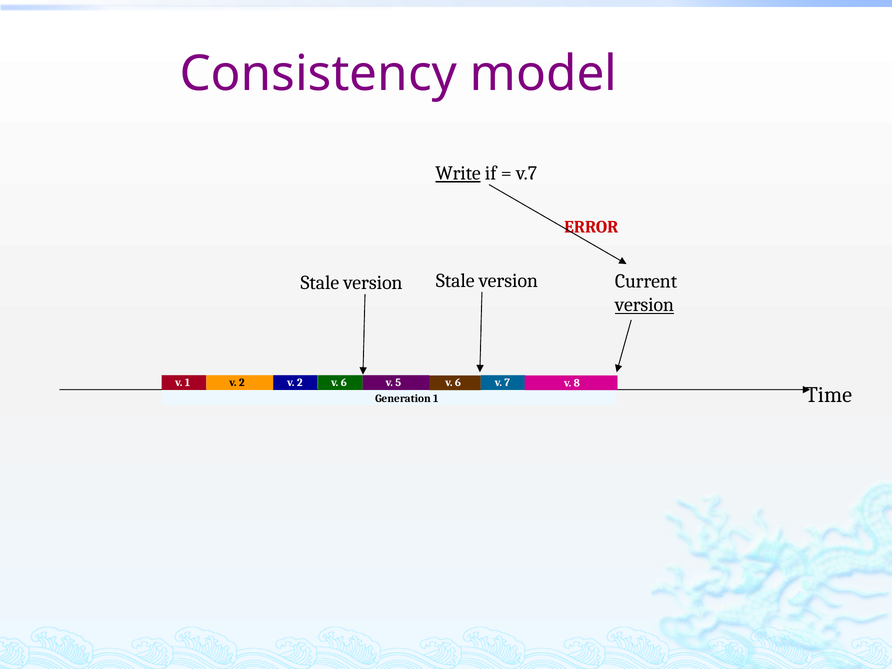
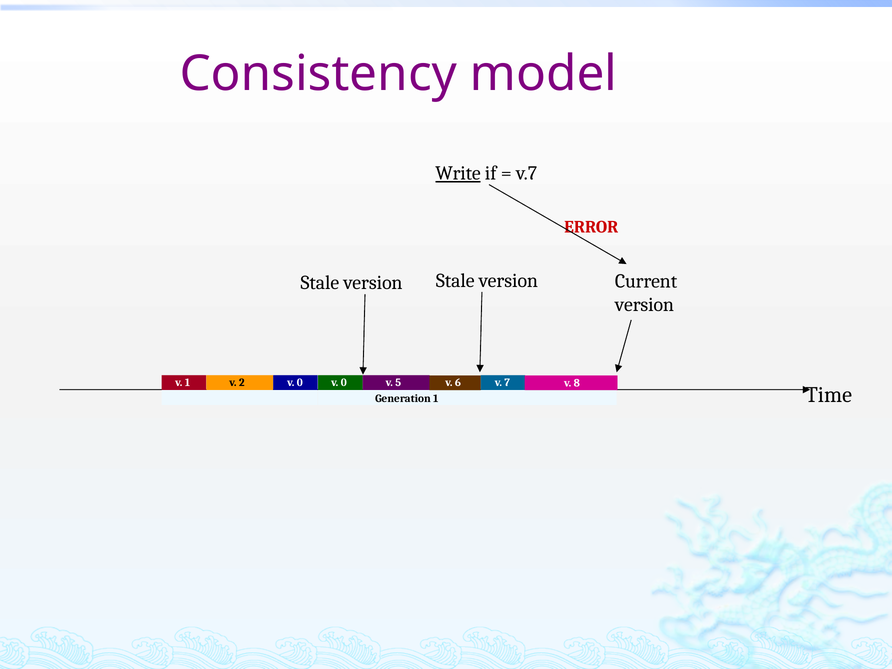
version underline: present -> none (644, 305)
2 v 2: 2 -> 0 (300, 383)
6: 6 -> 0 (344, 383)
